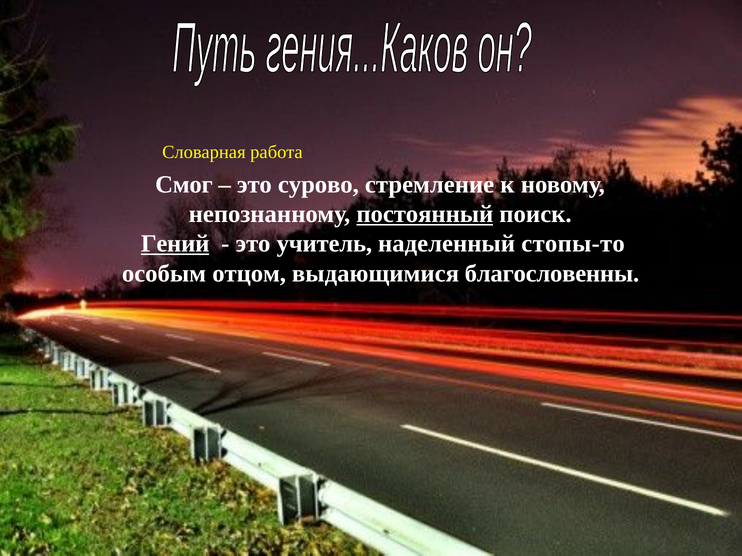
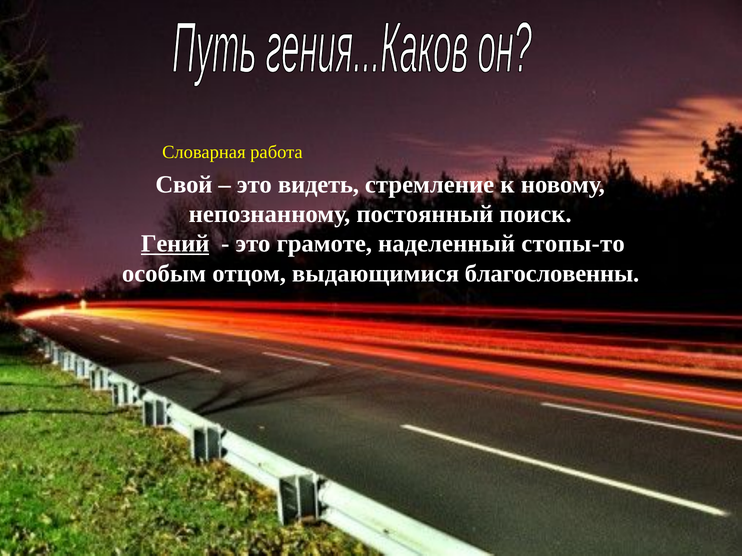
Смог: Смог -> Свой (184, 185)
сурово: сурово -> видеть (318, 185)
постоянный underline: present -> none (425, 214)
учитель: учитель -> грамоте (324, 244)
